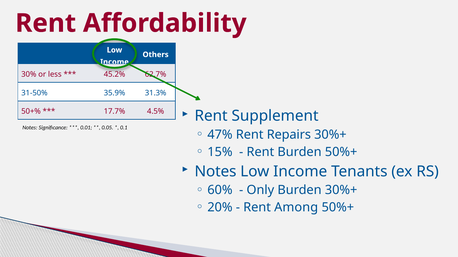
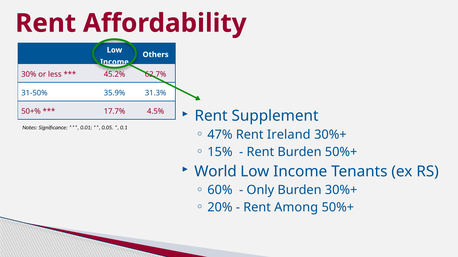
Repairs: Repairs -> Ireland (289, 135)
Notes: Notes -> World (216, 172)
